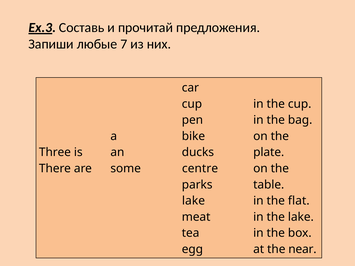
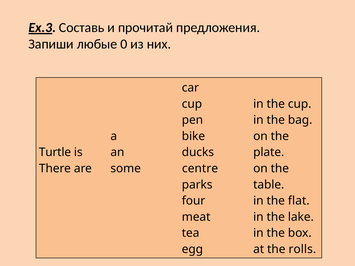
7: 7 -> 0 (124, 44)
Three: Three -> Turtle (55, 152)
lake: lake -> four (194, 201)
near: near -> rolls (302, 249)
